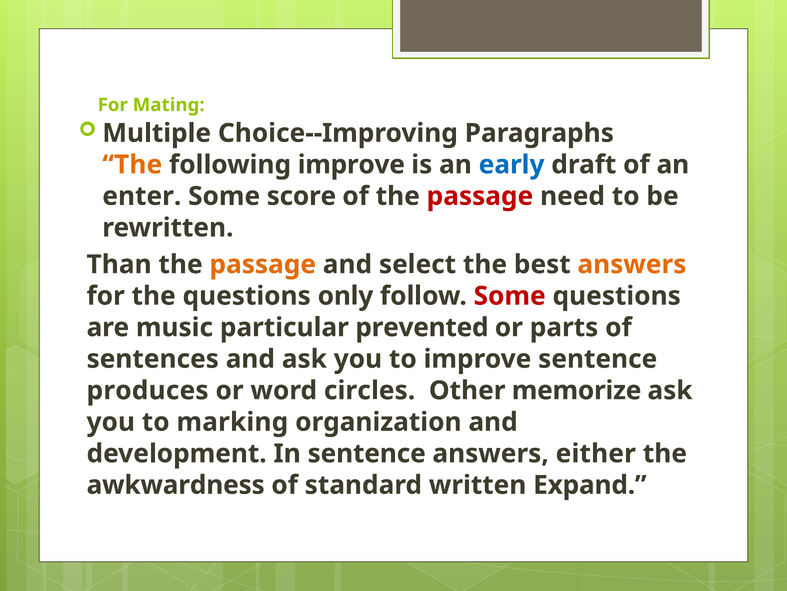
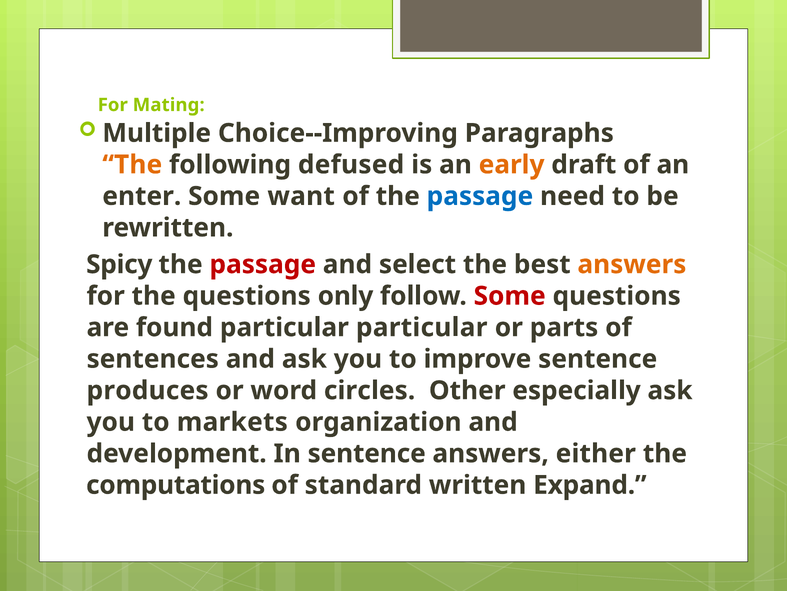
following improve: improve -> defused (351, 164)
early colour: blue -> orange (512, 164)
score: score -> want (301, 196)
passage colour: red -> blue (480, 196)
Than: Than -> Spicy (119, 264)
passage colour: orange -> red (263, 264)
music: music -> found (174, 327)
particular prevented: prevented -> particular (422, 327)
memorize: memorize -> especially (576, 390)
marking: marking -> markets (232, 422)
awkwardness: awkwardness -> computations (176, 485)
